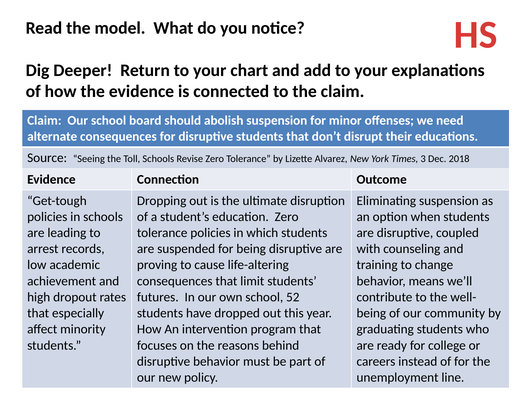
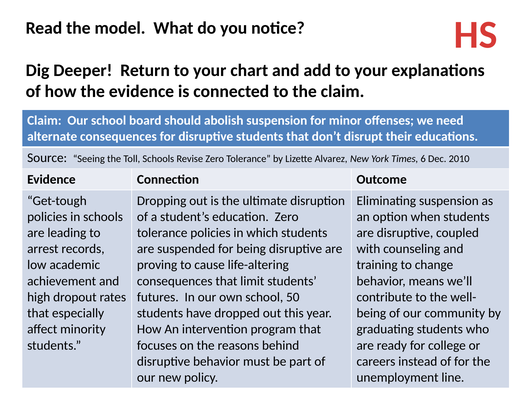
3: 3 -> 6 (423, 159)
2018: 2018 -> 2010 (459, 159)
52: 52 -> 50 (293, 297)
